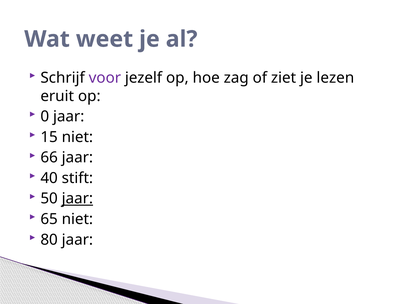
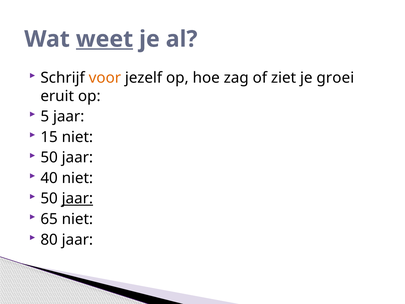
weet underline: none -> present (105, 39)
voor colour: purple -> orange (105, 78)
lezen: lezen -> groei (335, 78)
0: 0 -> 5 (45, 117)
66: 66 -> 50 (49, 157)
40 stift: stift -> niet (77, 178)
